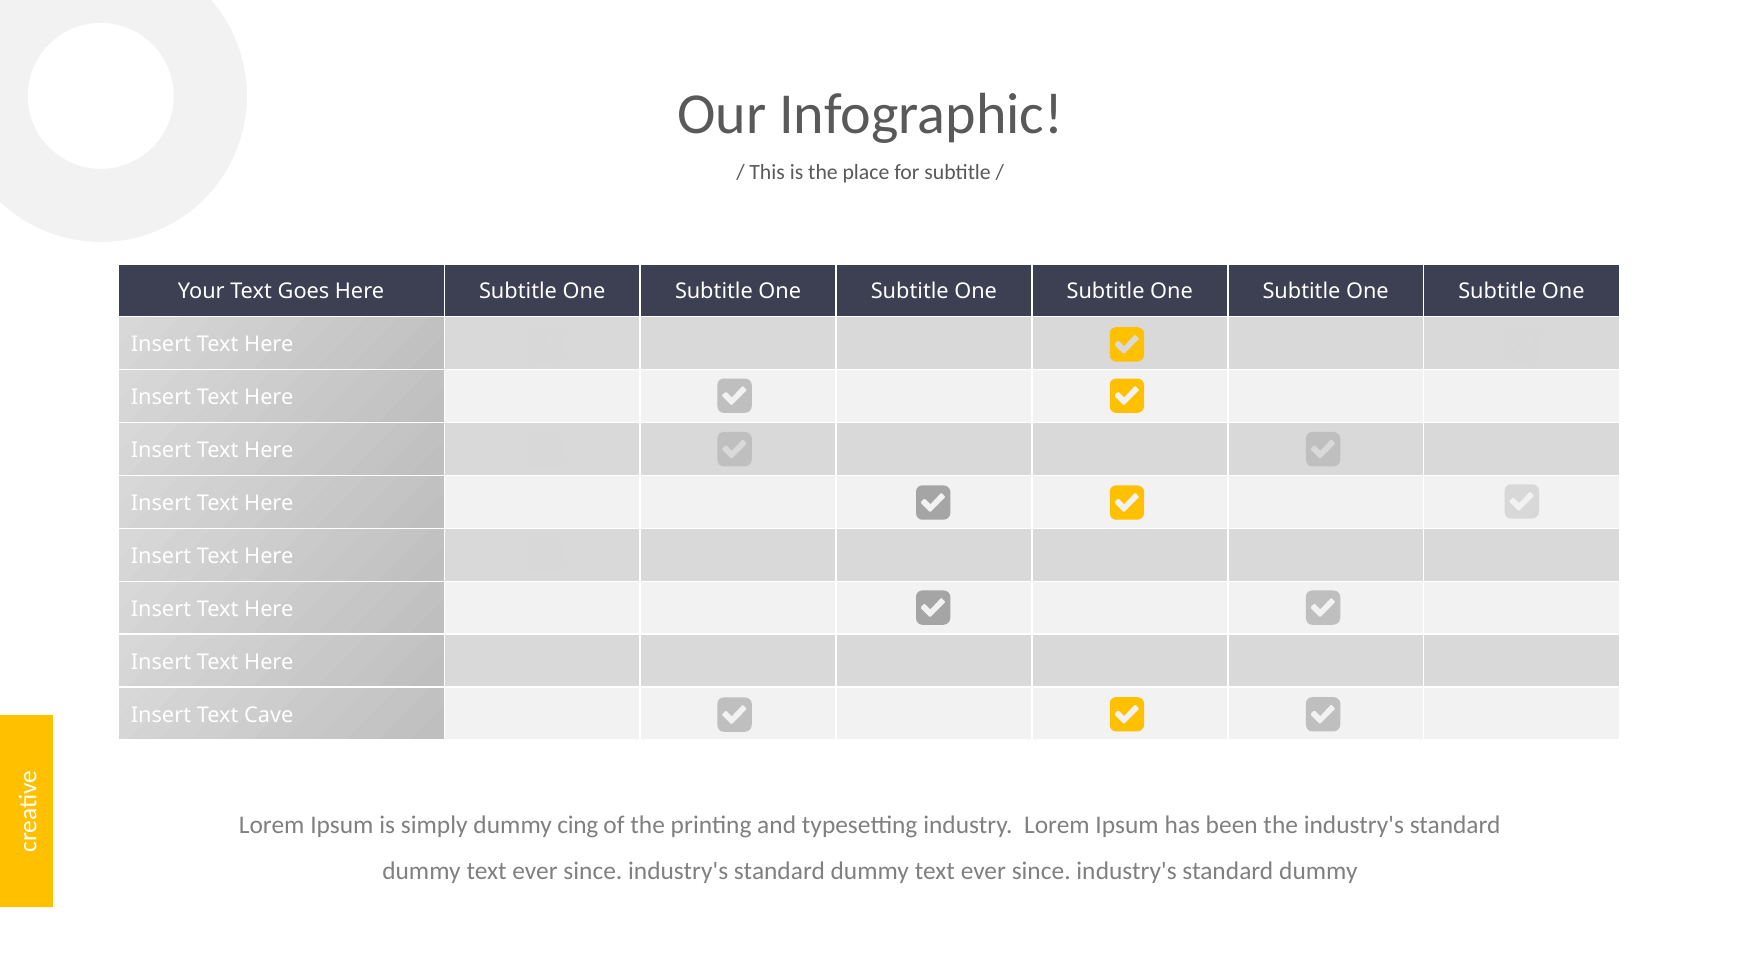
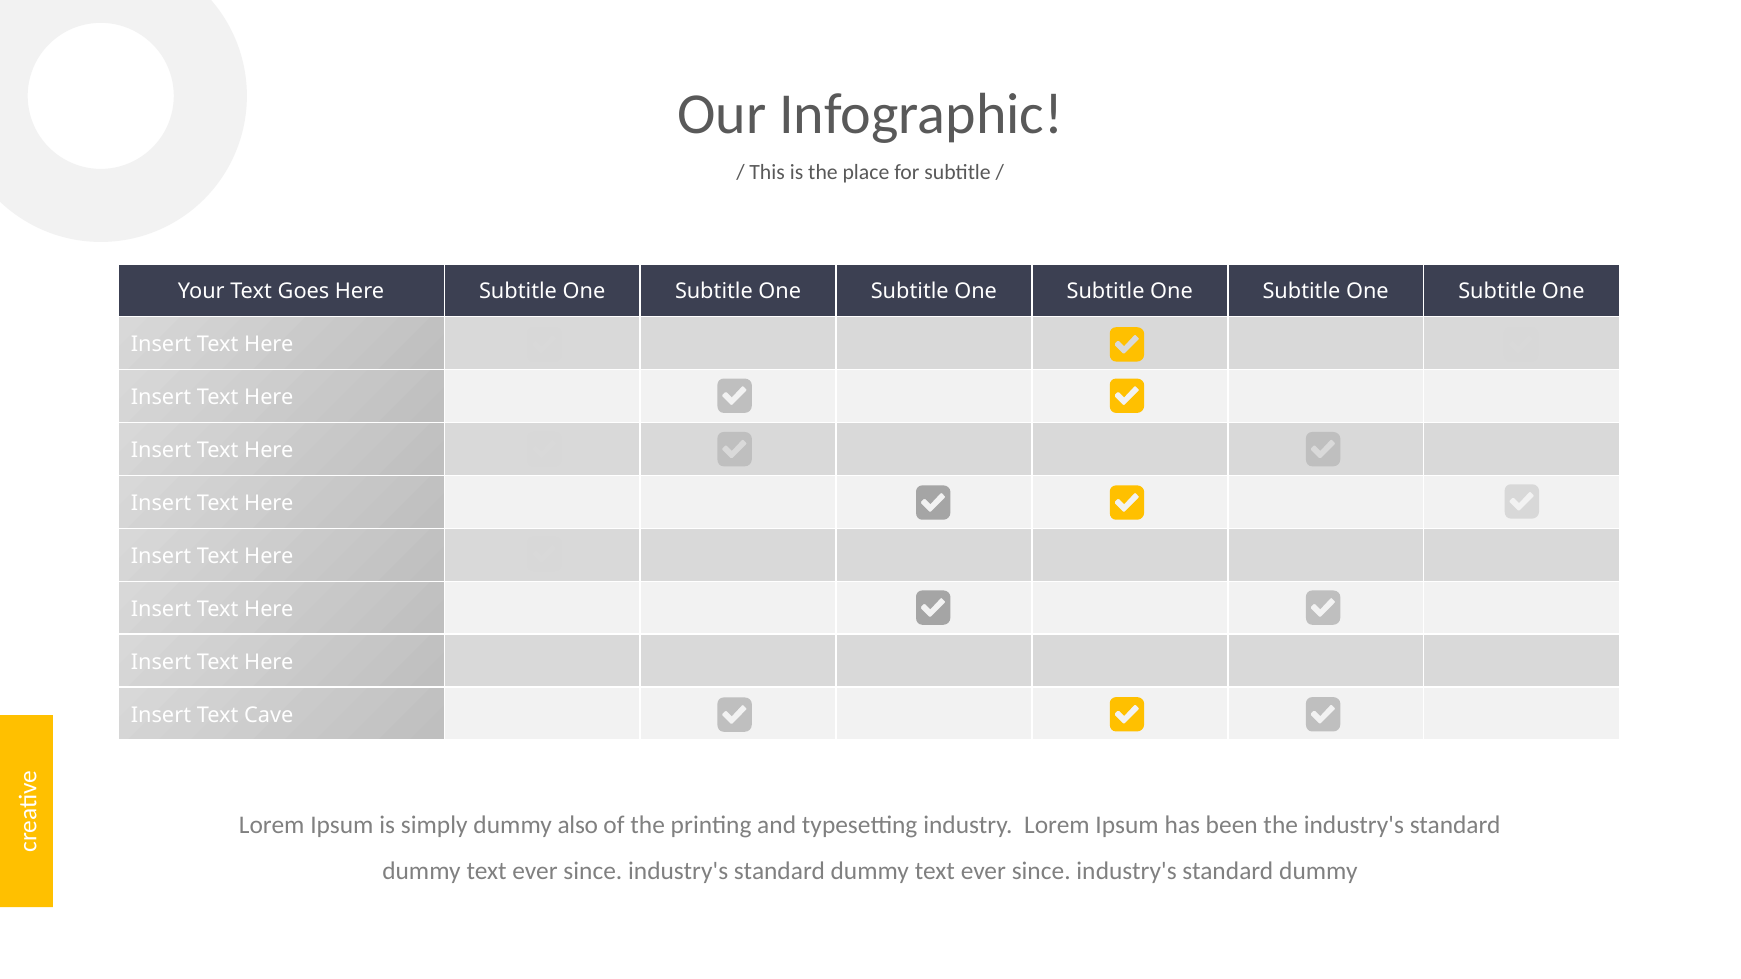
cing: cing -> also (578, 825)
